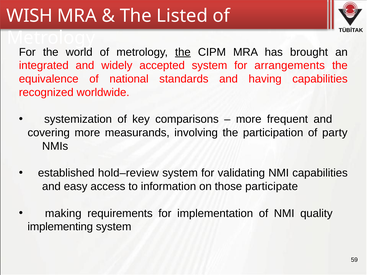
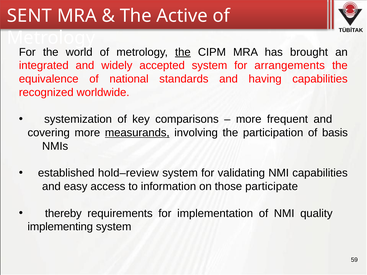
WISH: WISH -> SENT (29, 16)
Listed: Listed -> Active (182, 16)
measurands underline: none -> present (137, 133)
party: party -> basis (335, 133)
making: making -> thereby (63, 214)
